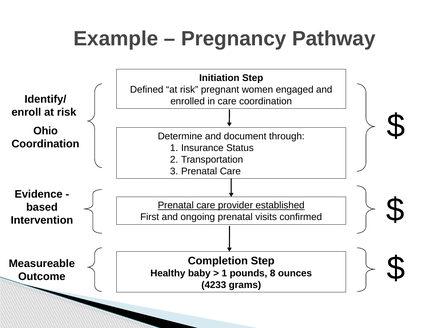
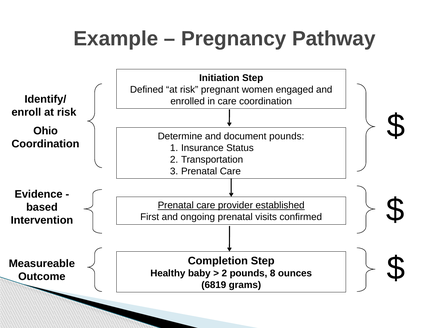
document through: through -> pounds (287, 136)
1: 1 -> 2 (224, 273)
4233: 4233 -> 6819 (214, 285)
